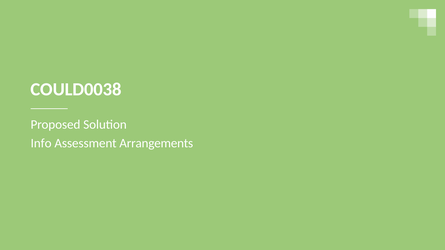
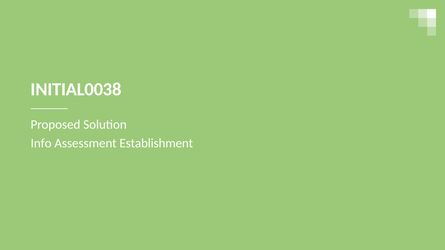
COULD0038: COULD0038 -> INITIAL0038 (76, 90)
Arrangements: Arrangements -> Establishment (156, 143)
